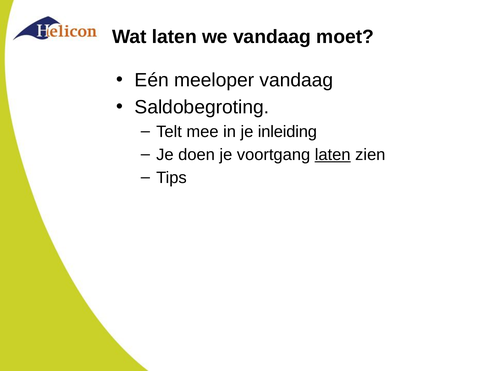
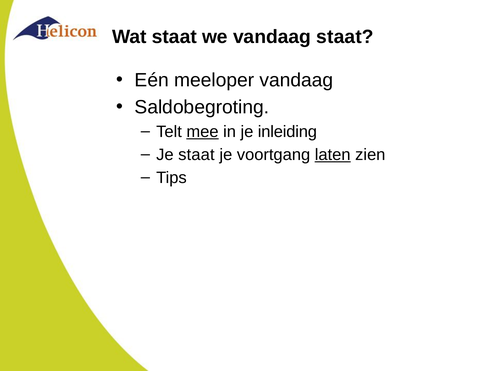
Wat laten: laten -> staat (174, 37)
vandaag moet: moet -> staat (345, 37)
mee underline: none -> present (202, 132)
Je doen: doen -> staat (196, 155)
